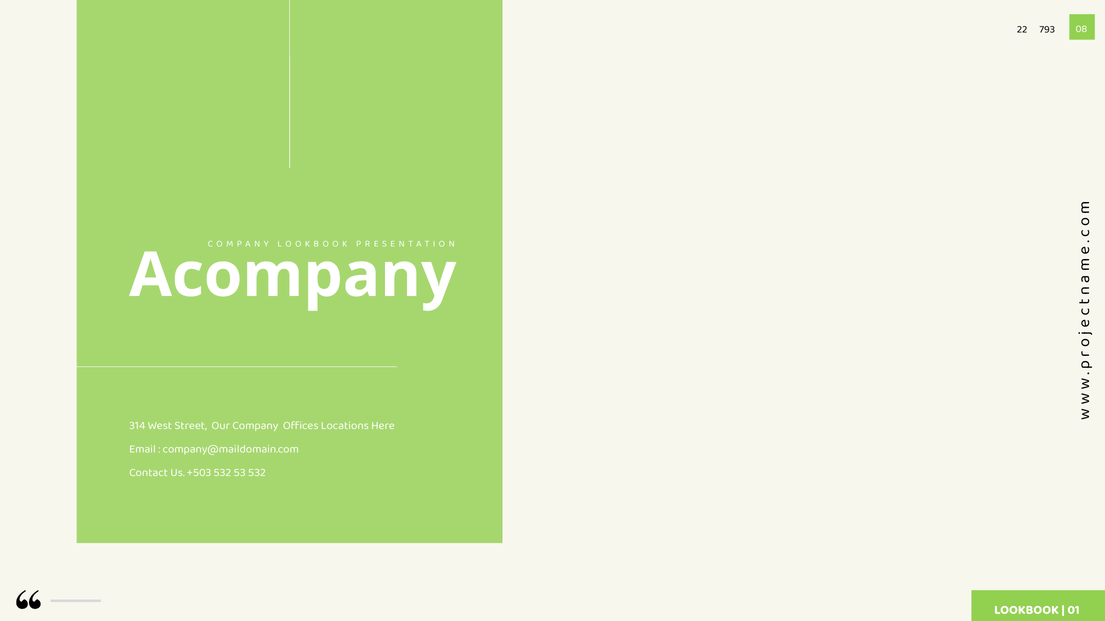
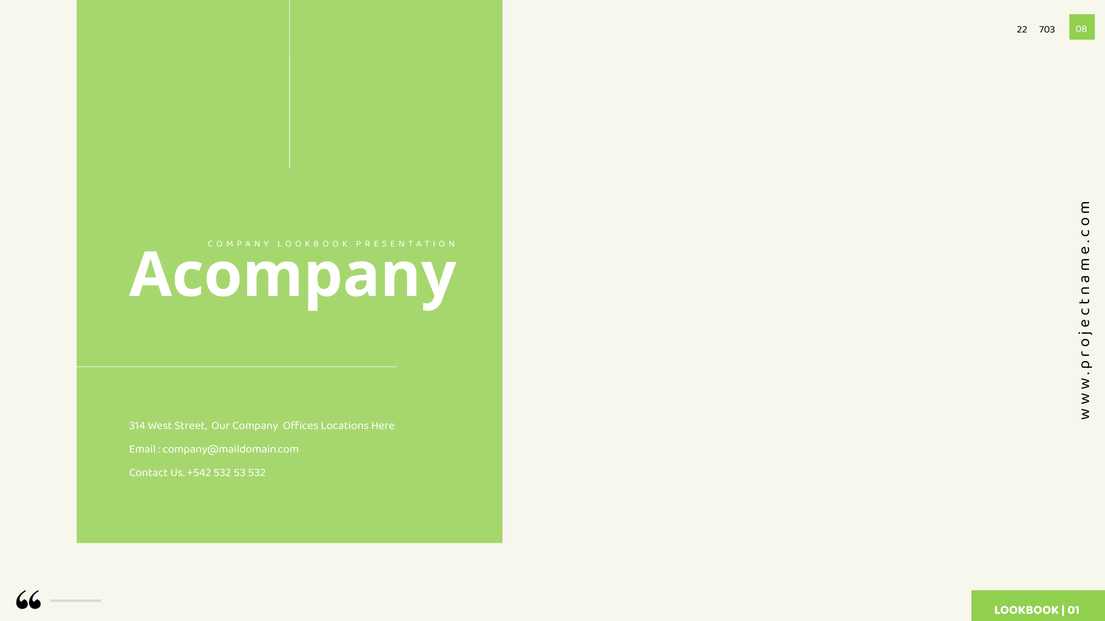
793: 793 -> 703 (1047, 29)
+503: +503 -> +542 (199, 473)
